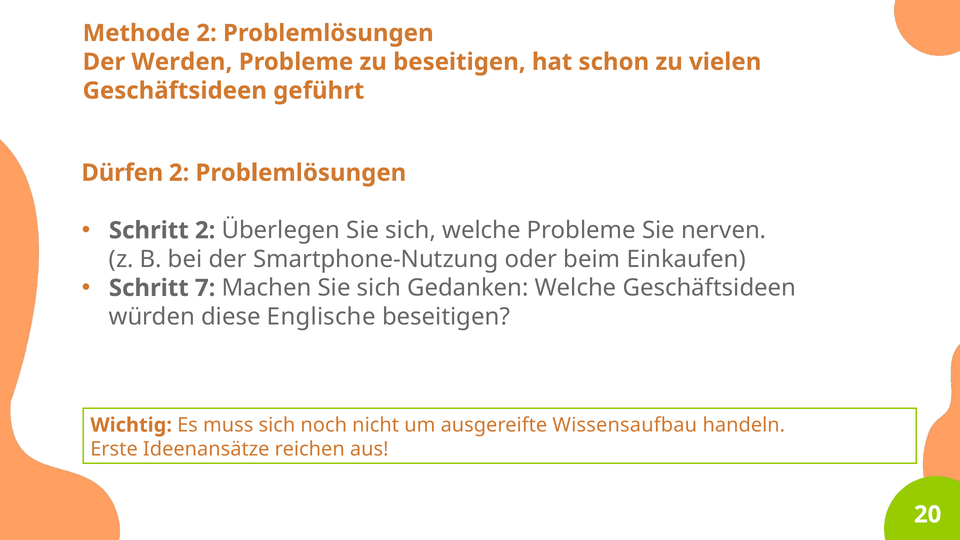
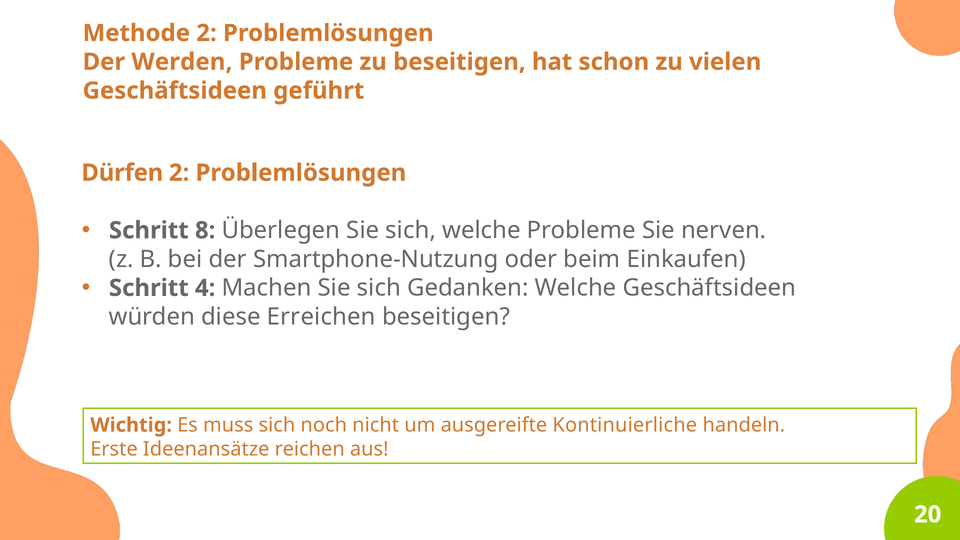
Schritt 2: 2 -> 8 (205, 230)
7: 7 -> 4 (205, 288)
Englische: Englische -> Erreichen (321, 317)
Wissensaufbau: Wissensaufbau -> Kontinuierliche (625, 425)
